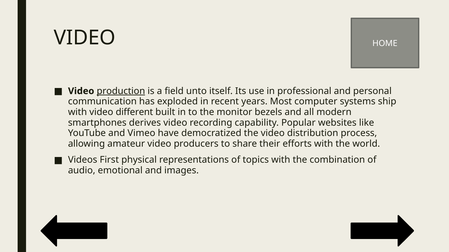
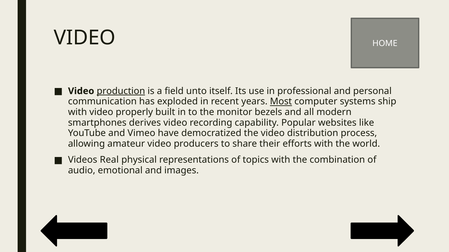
Most underline: none -> present (281, 102)
different: different -> properly (134, 112)
First: First -> Real (109, 160)
